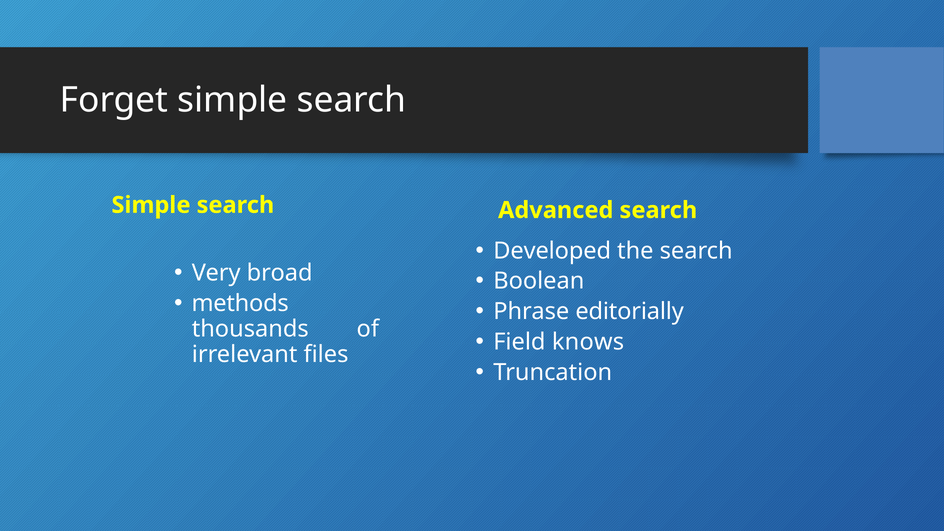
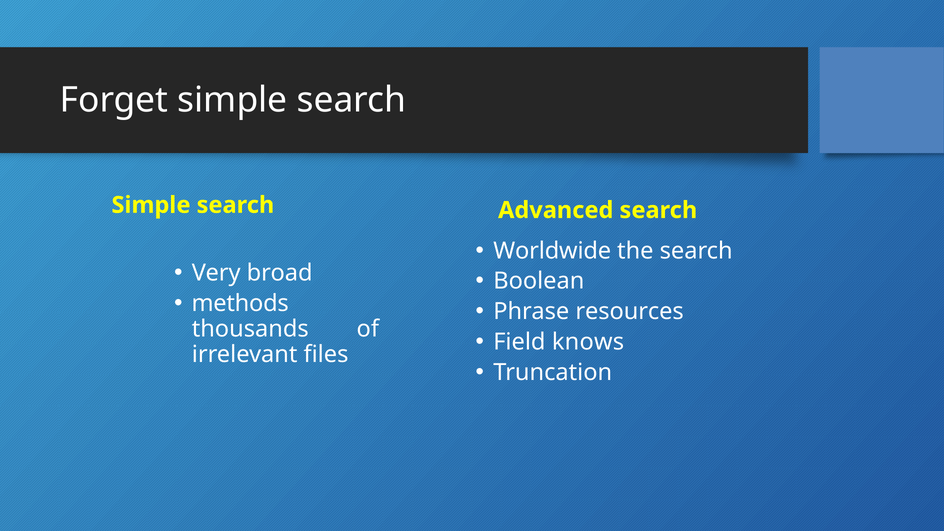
Developed: Developed -> Worldwide (552, 251)
editorially: editorially -> resources (630, 312)
